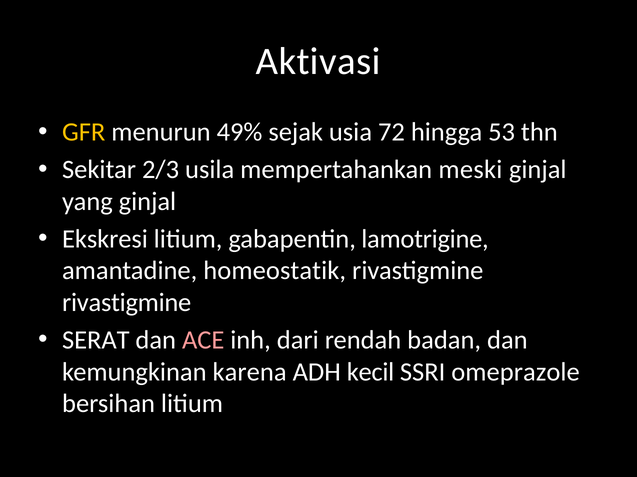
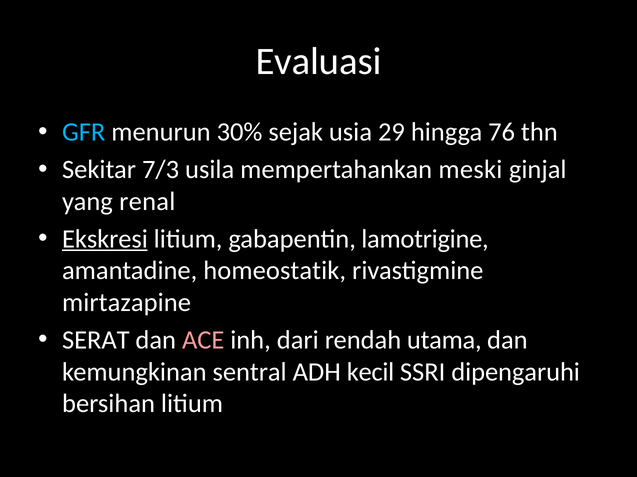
Aktivasi: Aktivasi -> Evaluasi (319, 62)
GFR colour: yellow -> light blue (84, 132)
49%: 49% -> 30% (240, 132)
72: 72 -> 29 (391, 132)
53: 53 -> 76 (502, 132)
2/3: 2/3 -> 7/3 (161, 170)
yang ginjal: ginjal -> renal (147, 202)
Ekskresi underline: none -> present (105, 239)
rivastigmine: rivastigmine -> mirtazapine (127, 303)
badan: badan -> utama (444, 341)
karena: karena -> sentral (250, 372)
omeprazole: omeprazole -> dipengaruhi (516, 372)
